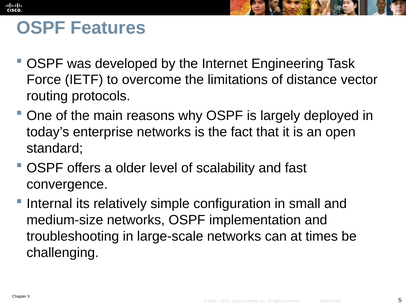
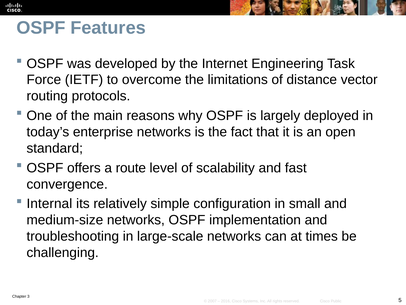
older: older -> route (131, 168)
